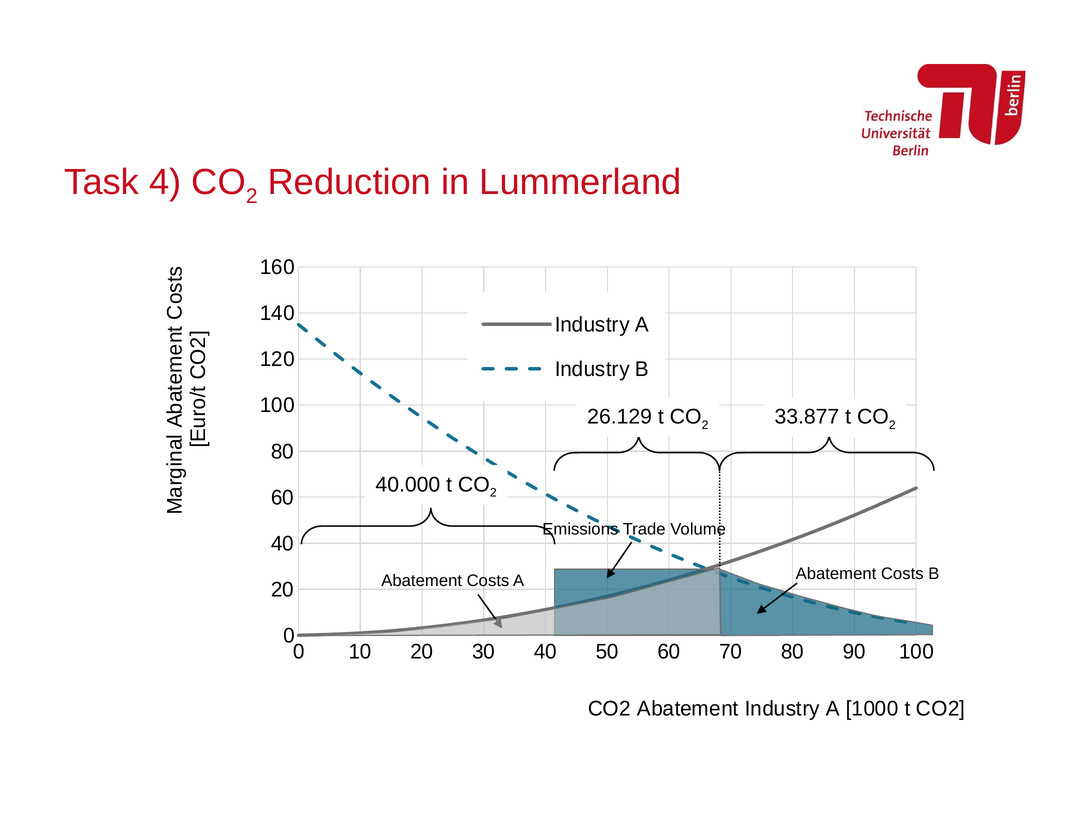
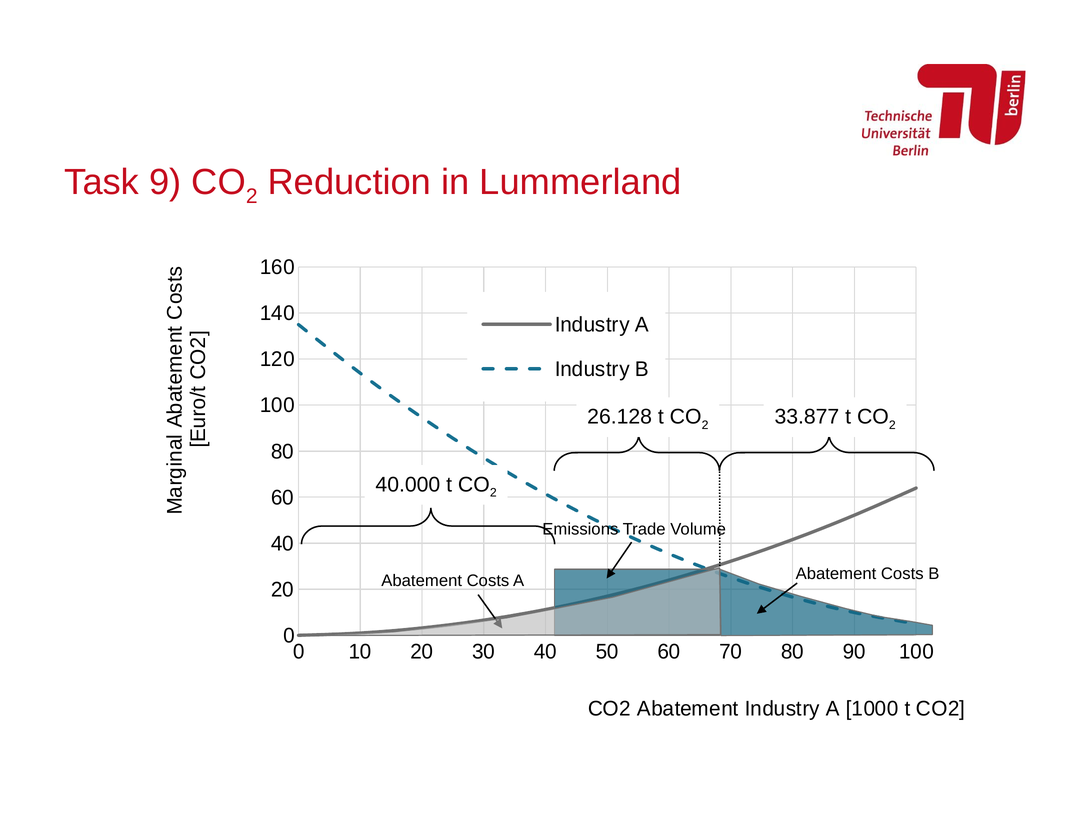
4: 4 -> 9 (165, 182)
26.129: 26.129 -> 26.128 (620, 417)
